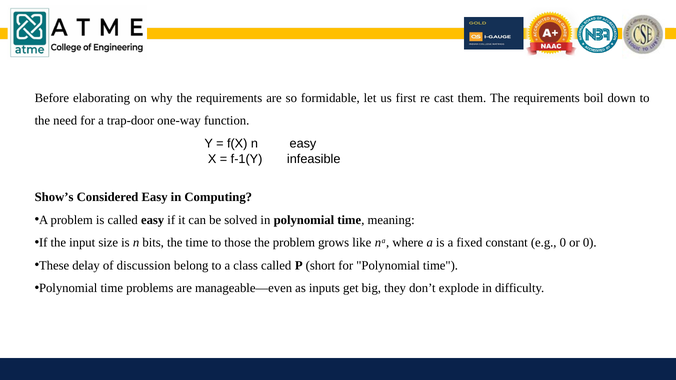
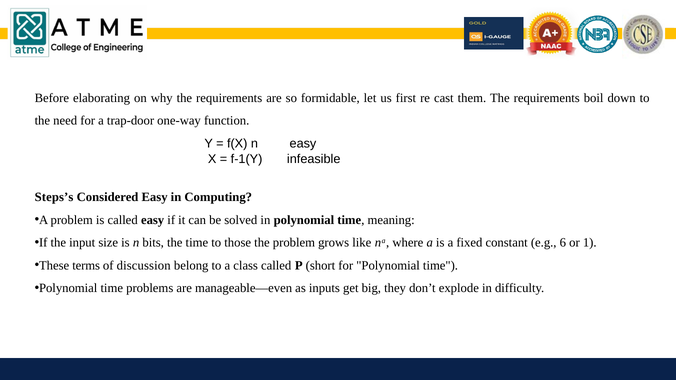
Show’s: Show’s -> Steps’s (54, 197)
e.g 0: 0 -> 6 (563, 243)
or 0: 0 -> 1 (590, 243)
delay: delay -> terms (86, 266)
